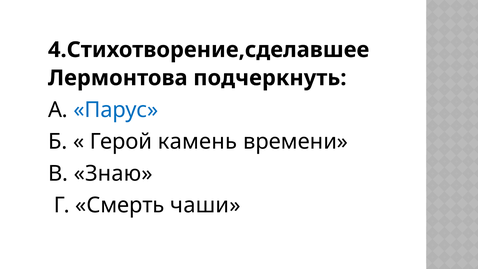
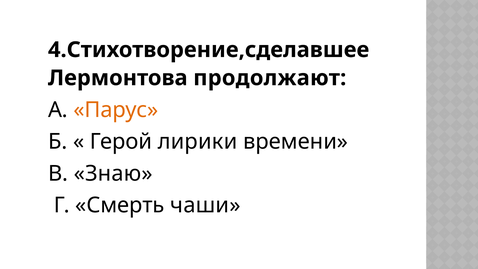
подчеркнуть: подчеркнуть -> продолжают (270, 78)
Парус colour: blue -> orange (116, 110)
камень: камень -> лирики (198, 142)
